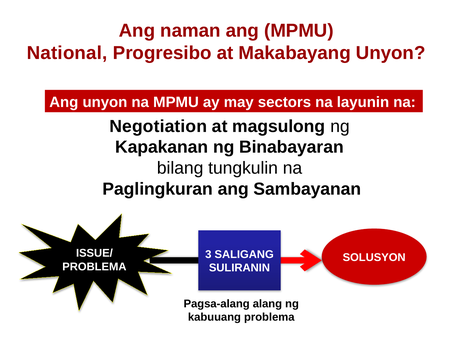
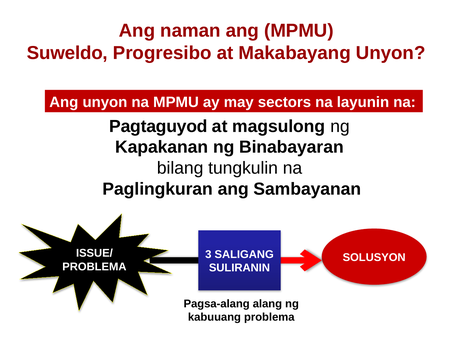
National: National -> Suweldo (67, 53)
Negotiation: Negotiation -> Pagtaguyod (158, 126)
